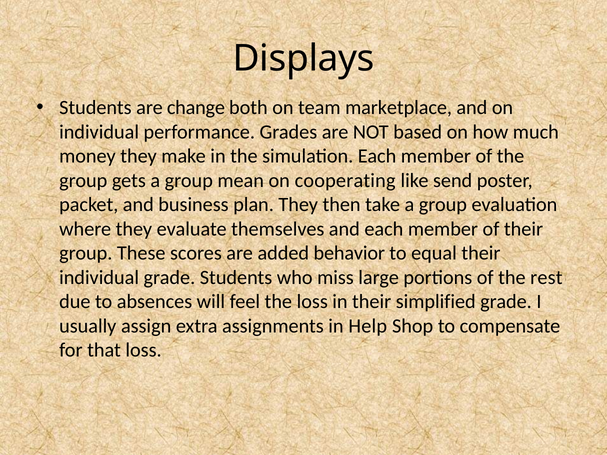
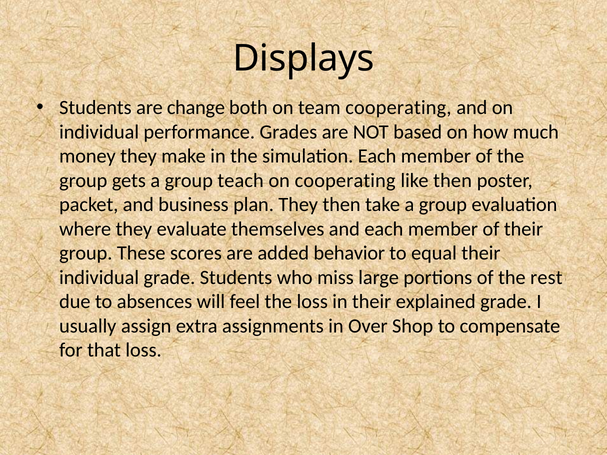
team marketplace: marketplace -> cooperating (398, 108)
mean: mean -> teach (241, 180)
like send: send -> then (453, 180)
simplified: simplified -> explained (436, 302)
Help: Help -> Over (368, 326)
